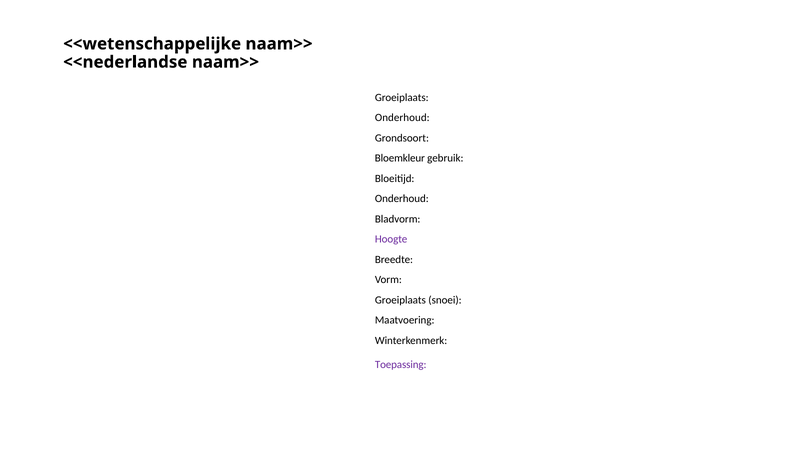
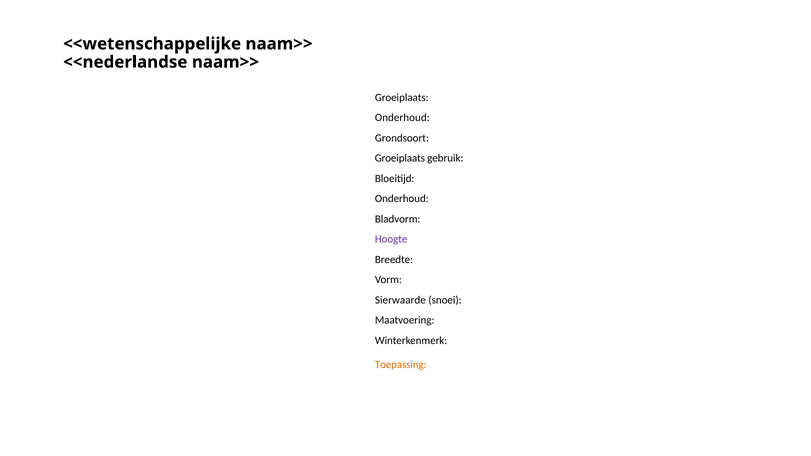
Bloemkleur: Bloemkleur -> Groeiplaats (400, 158)
Groeiplaats: Groeiplaats -> Sierwaarde (400, 300)
Toepassing colour: purple -> orange (401, 365)
